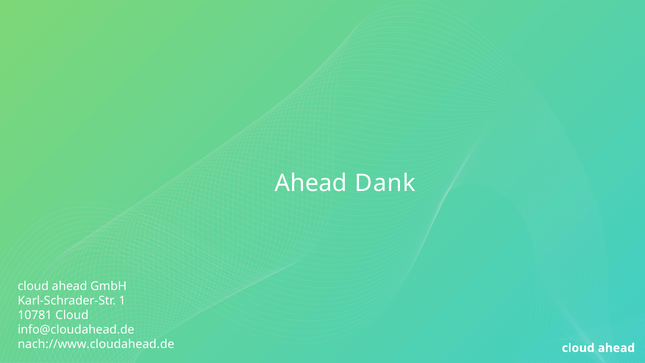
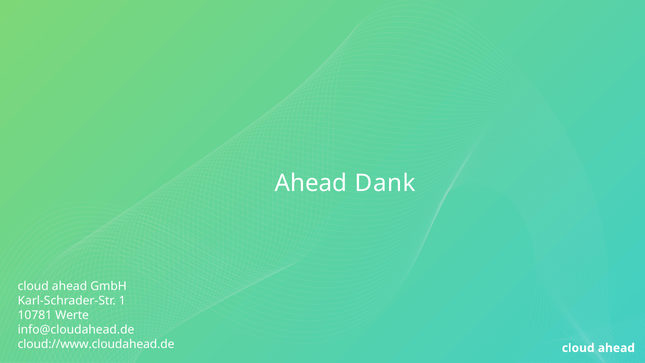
10781 Cloud: Cloud -> Werte (72, 315)
nach://www.cloudahead.de: nach://www.cloudahead.de -> cloud://www.cloudahead.de (96, 344)
